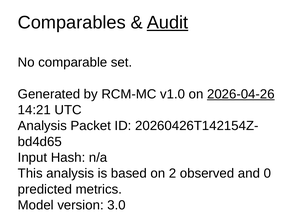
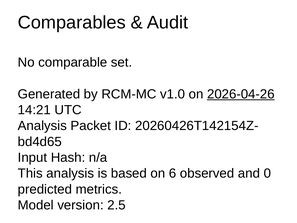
Audit underline: present -> none (168, 23)
2: 2 -> 6 (173, 173)
3.0: 3.0 -> 2.5 (116, 205)
